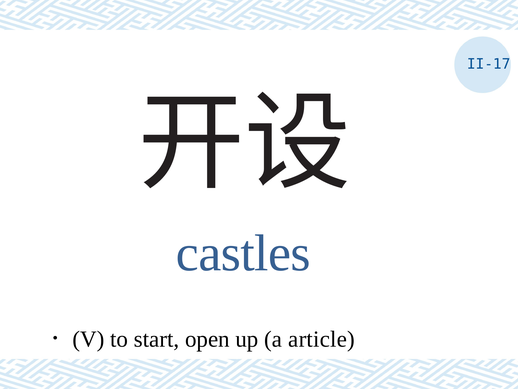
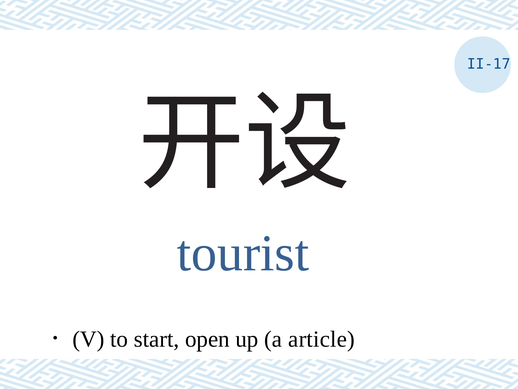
castles: castles -> tourist (243, 253)
